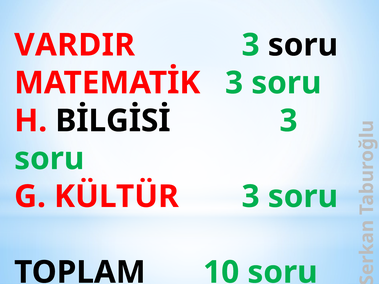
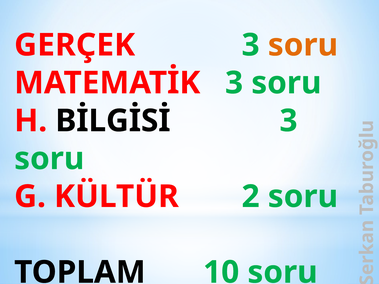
VARDIR: VARDIR -> GERÇEK (75, 45)
soru colour: black -> orange (303, 45)
KÜLTÜR 3: 3 -> 2 (251, 197)
